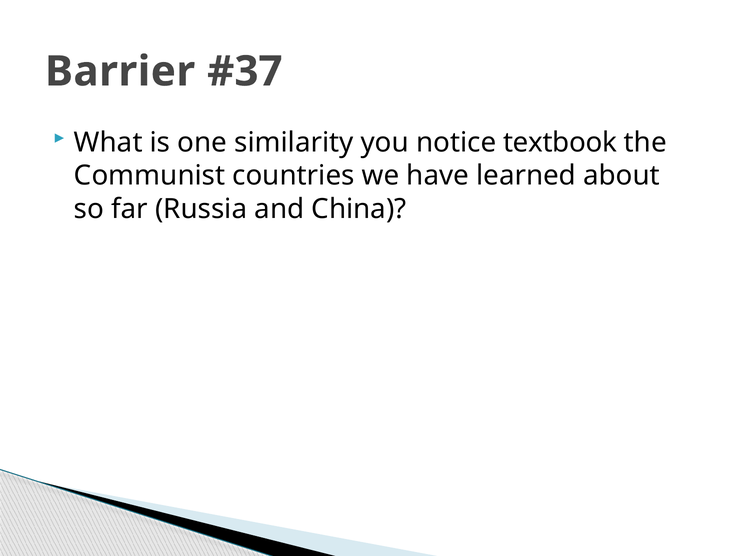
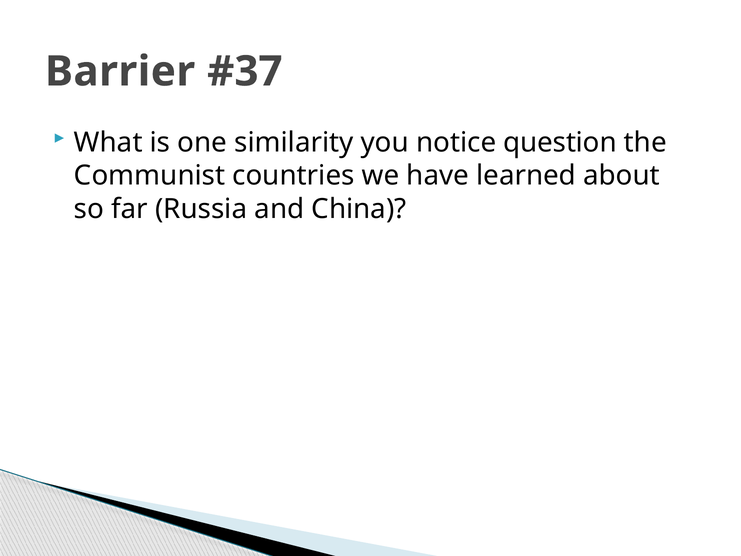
textbook: textbook -> question (560, 142)
